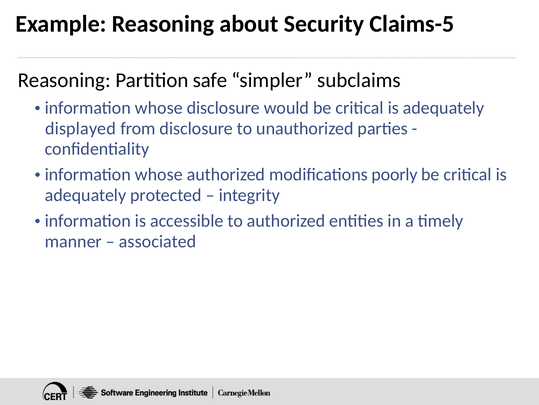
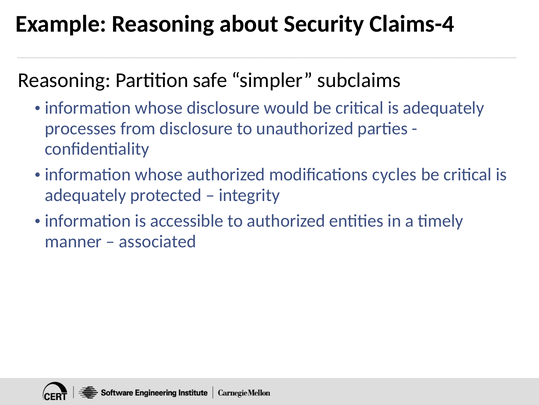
Claims-5: Claims-5 -> Claims-4 (412, 24)
displayed: displayed -> processes (81, 128)
poorly: poorly -> cycles (394, 174)
